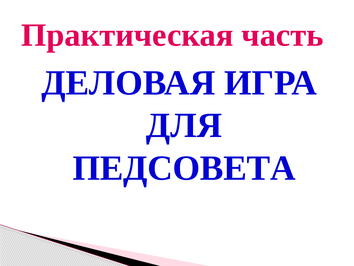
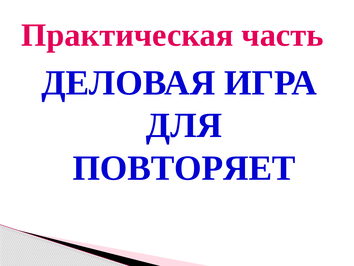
ПЕДСОВЕТА: ПЕДСОВЕТА -> ПОВТОРЯЕТ (184, 168)
